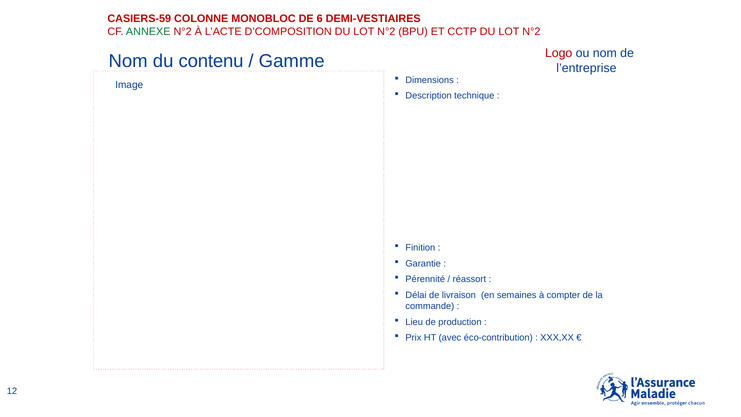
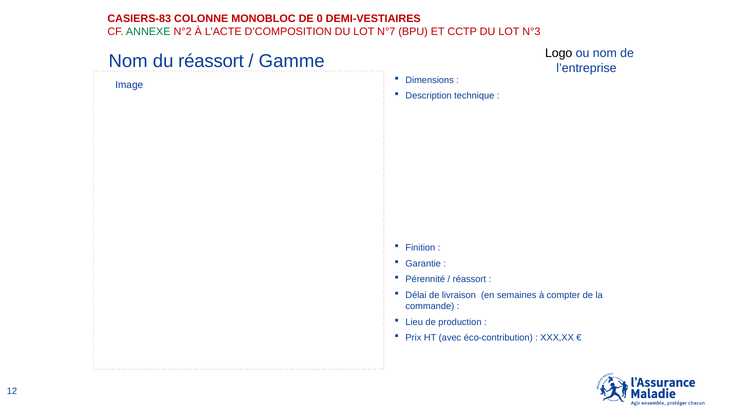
CASIERS-59: CASIERS-59 -> CASIERS-83 (139, 19)
6: 6 -> 0 (320, 19)
N°2: N°2 -> N°7 (386, 32)
CCTP DU LOT N°2: N°2 -> N°3 (531, 32)
du contenu: contenu -> réassort (211, 61)
Logo colour: red -> black (559, 53)
